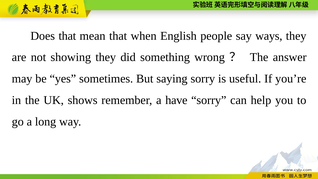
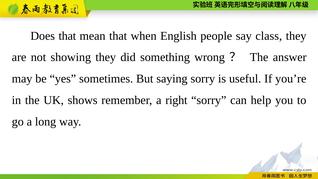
ways: ways -> class (269, 36)
have: have -> right (176, 100)
